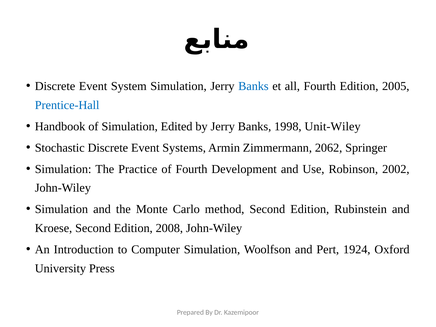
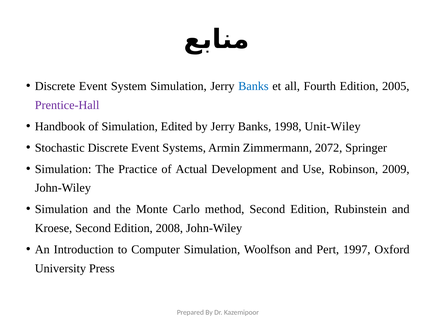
Prentice-Hall colour: blue -> purple (67, 105)
2062: 2062 -> 2072 (329, 148)
of Fourth: Fourth -> Actual (192, 169)
2002: 2002 -> 2009 (396, 169)
1924: 1924 -> 1997 (357, 249)
